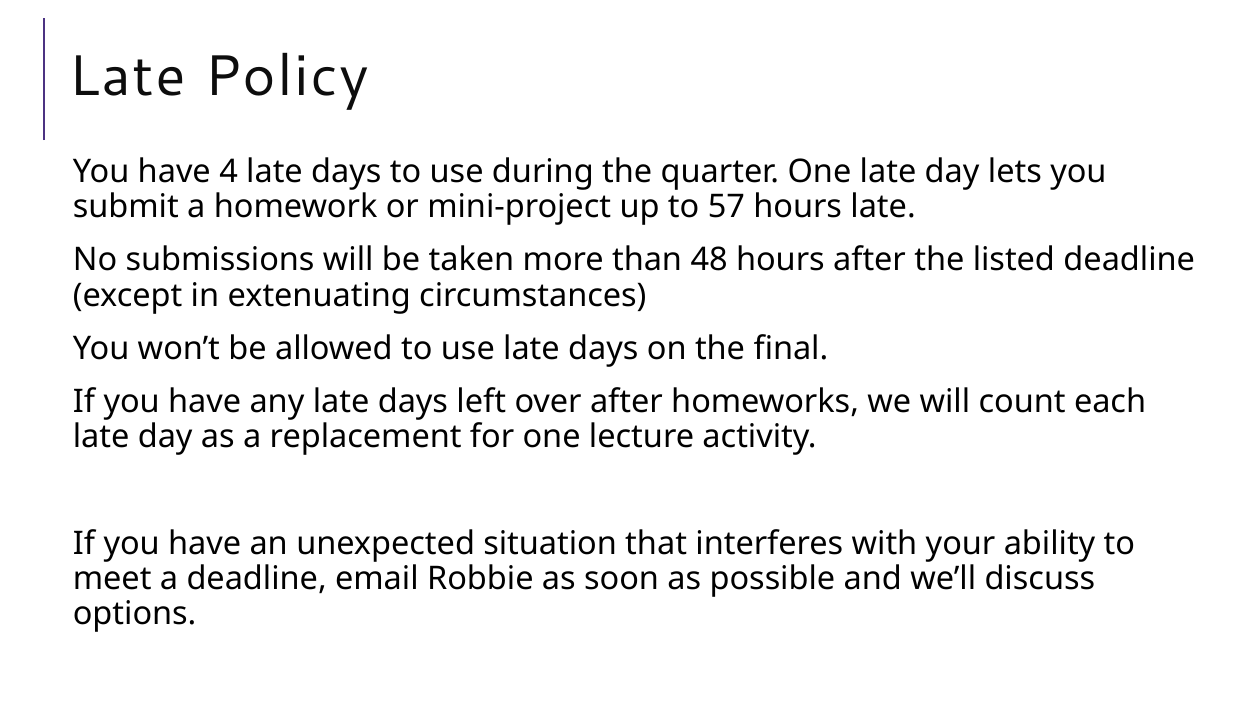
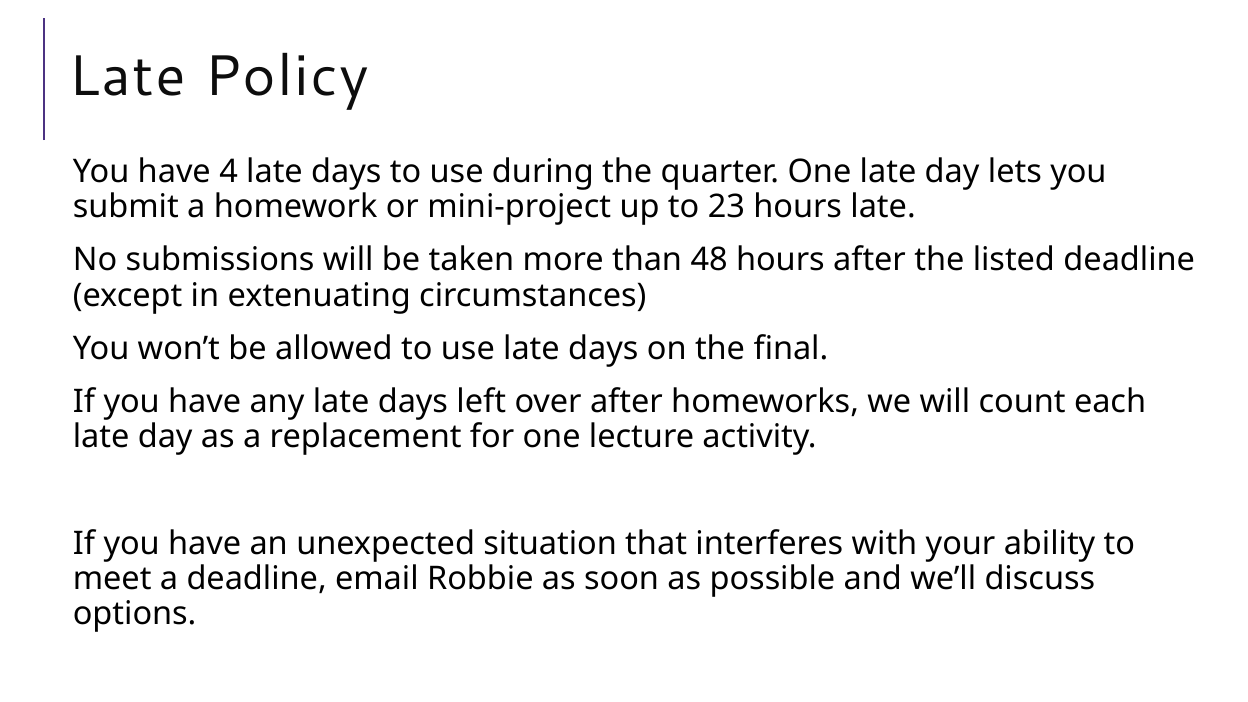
57: 57 -> 23 (726, 207)
